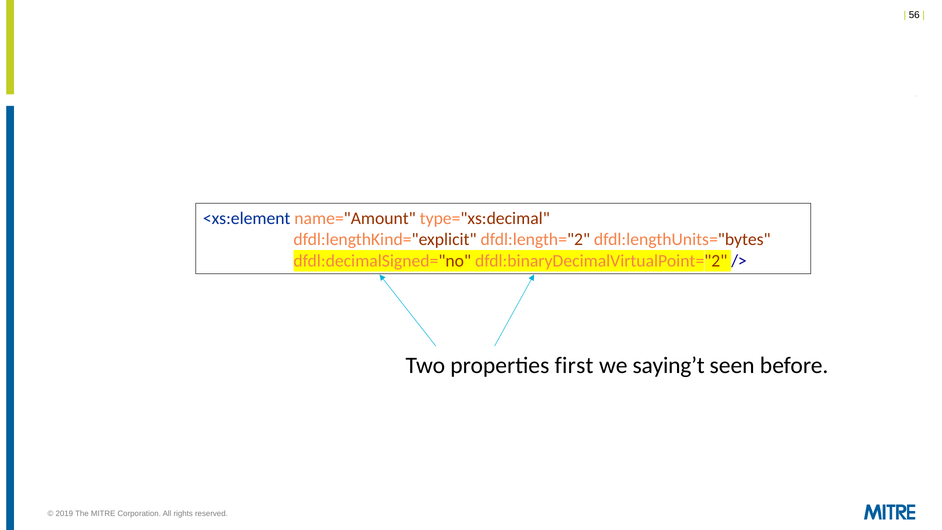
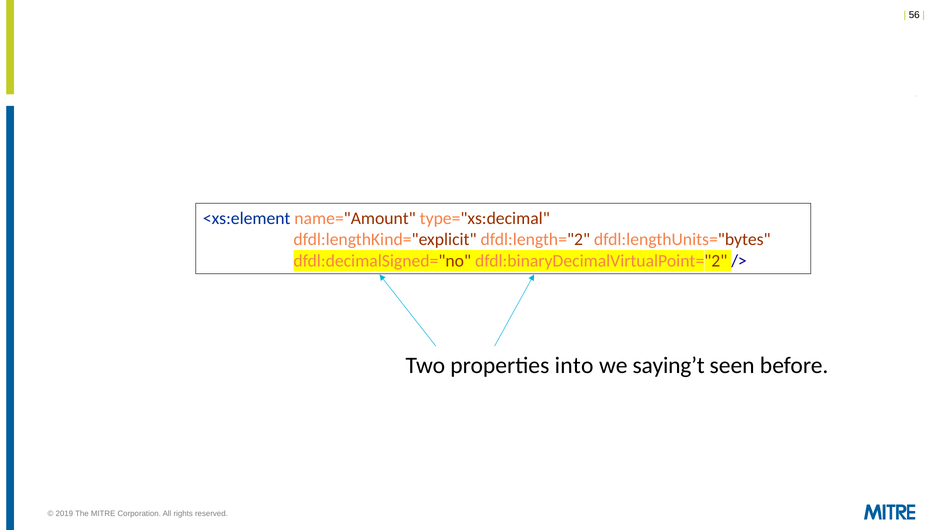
first: first -> into (574, 365)
